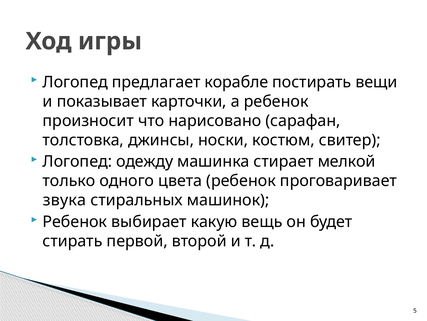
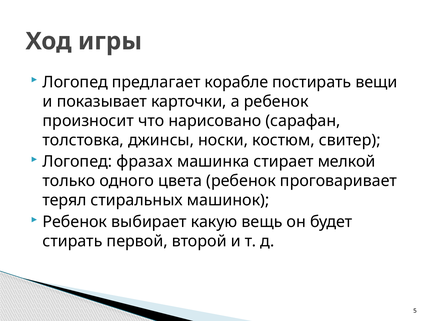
одежду: одежду -> фразах (145, 161)
звука: звука -> терял (65, 200)
